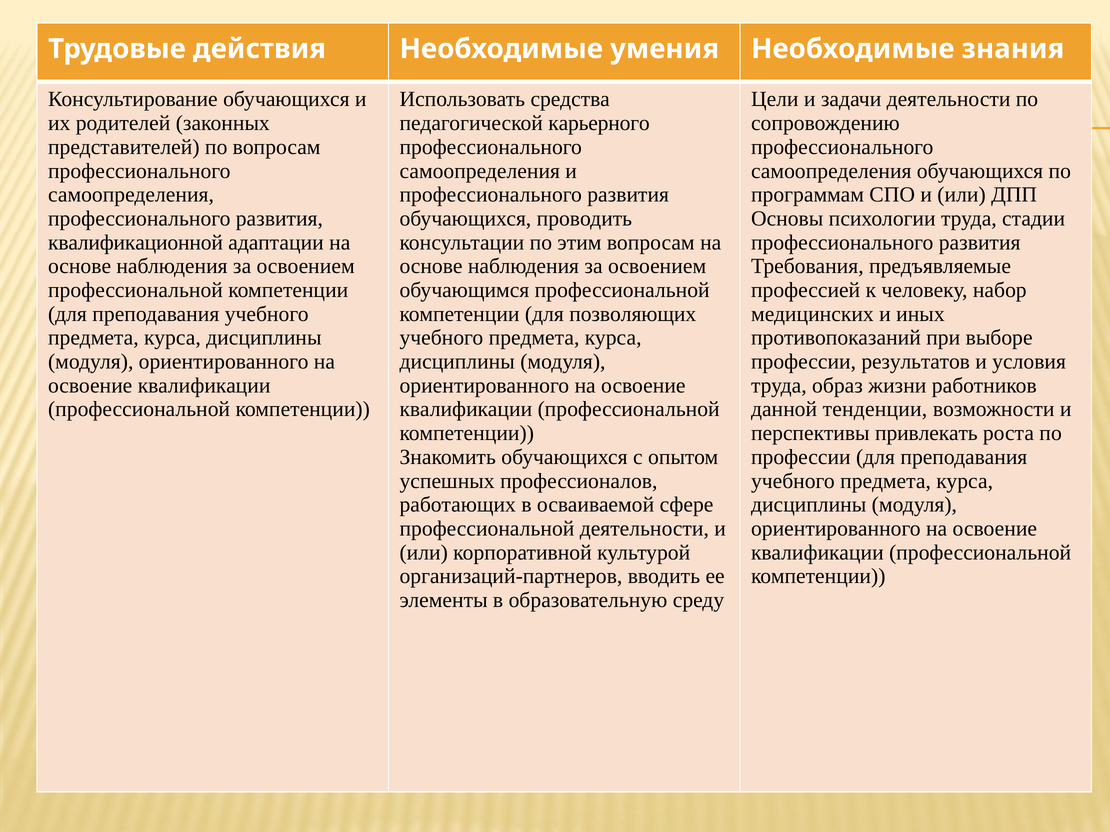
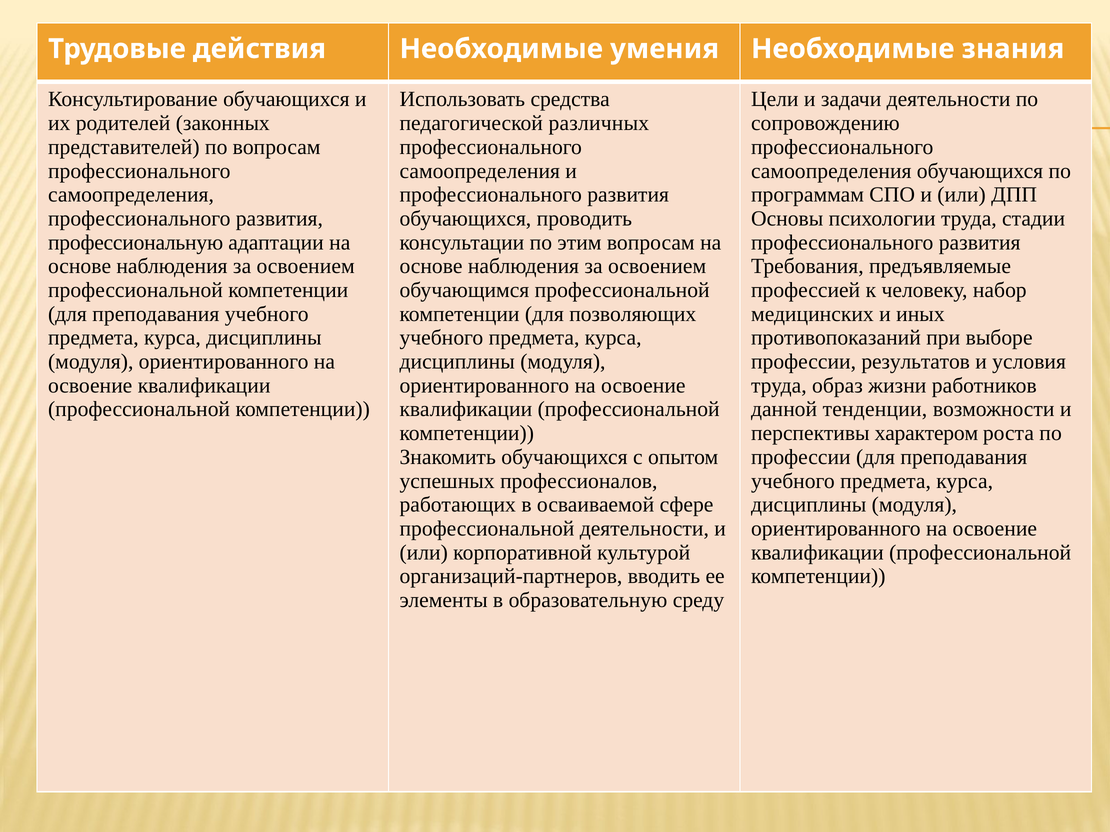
карьерного: карьерного -> различных (599, 123)
квалификационной: квалификационной -> профессиональную (136, 243)
привлекать: привлекать -> характером (926, 433)
